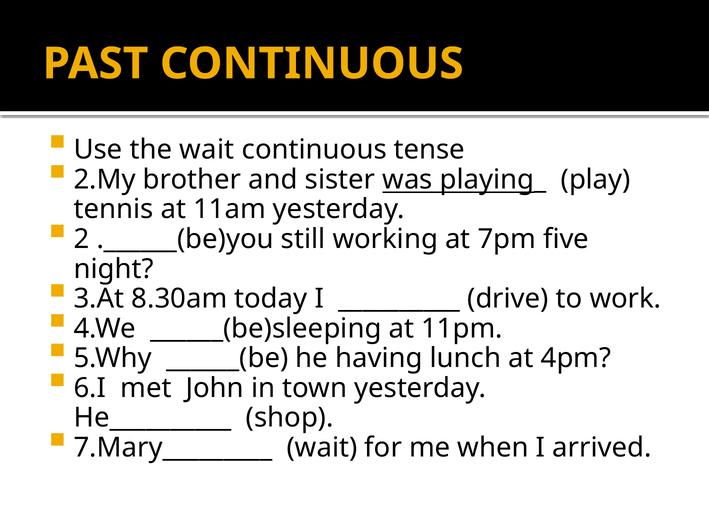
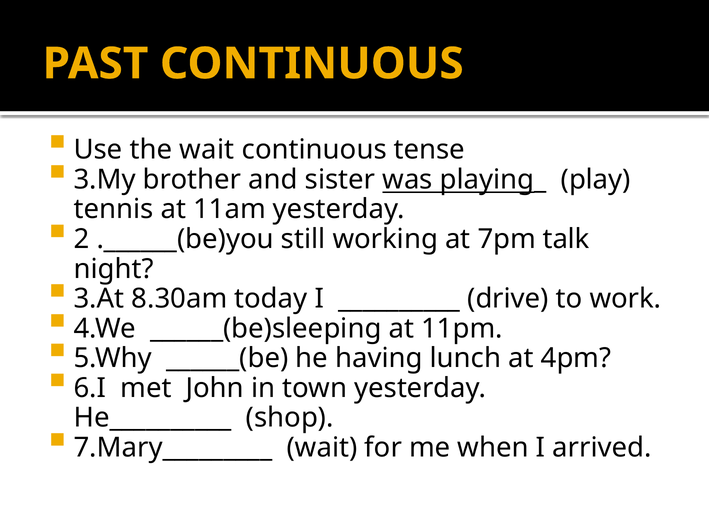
2.My: 2.My -> 3.My (105, 179)
five: five -> talk (566, 239)
